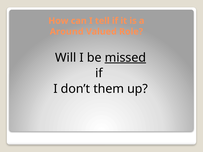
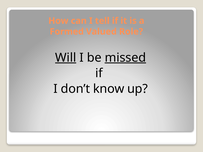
Around: Around -> Formed (67, 32)
Will underline: none -> present (66, 58)
them: them -> know (109, 89)
